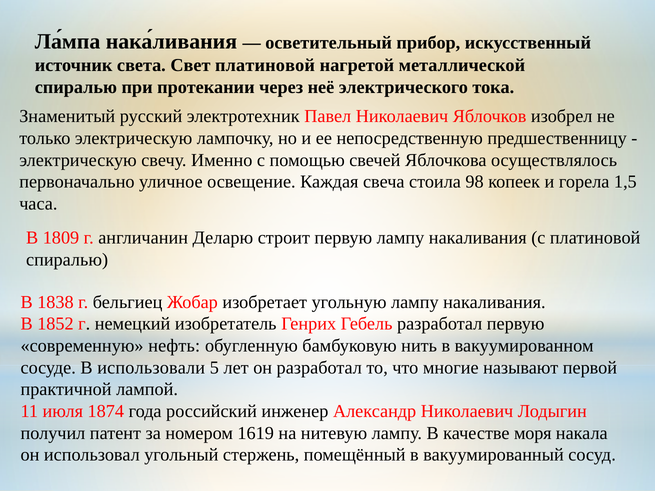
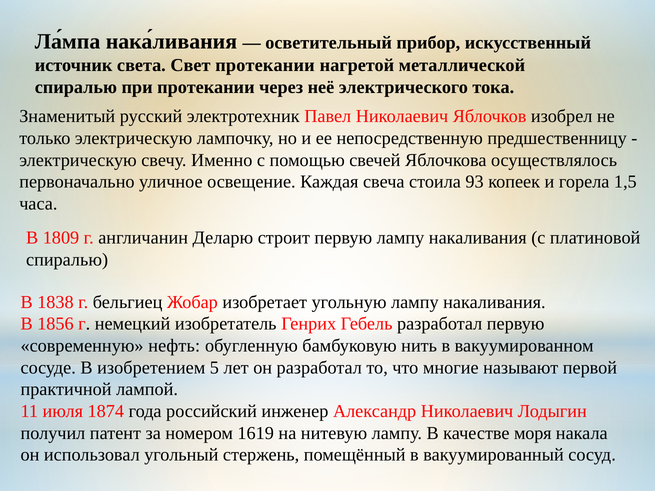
Свет платиновой: платиновой -> протекании (265, 65)
98: 98 -> 93 (475, 182)
1852: 1852 -> 1856 (55, 324)
использовали: использовали -> изобретением (151, 368)
